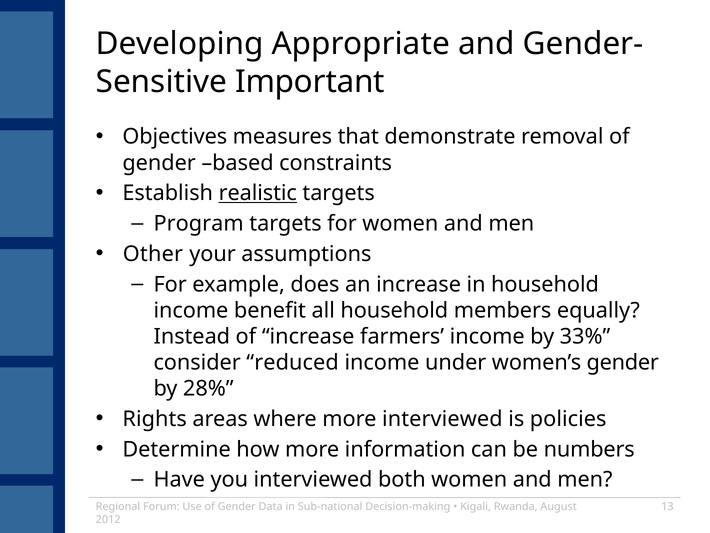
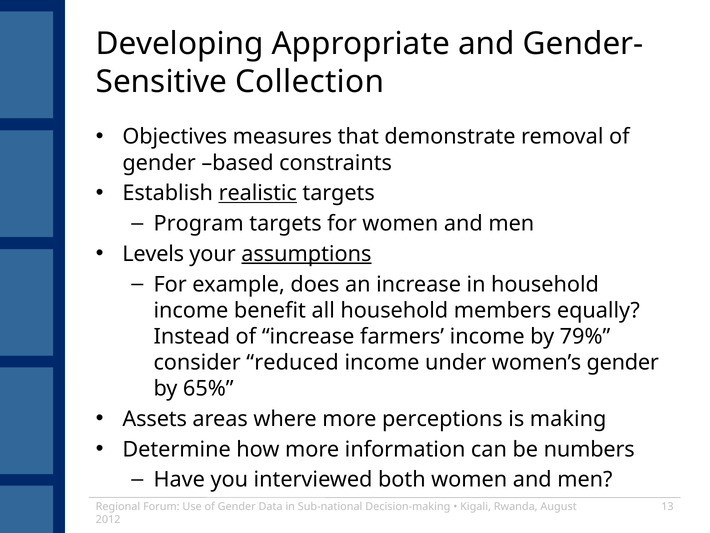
Important: Important -> Collection (310, 82)
Other: Other -> Levels (153, 254)
assumptions underline: none -> present (306, 254)
33%: 33% -> 79% (585, 336)
28%: 28% -> 65% (208, 388)
Rights: Rights -> Assets (155, 419)
more interviewed: interviewed -> perceptions (442, 419)
policies: policies -> making (568, 419)
